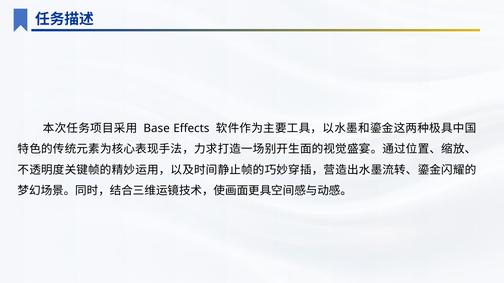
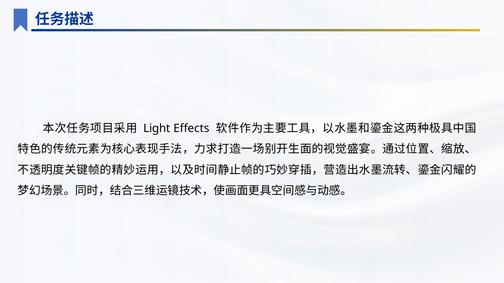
Base: Base -> Light (157, 129)
